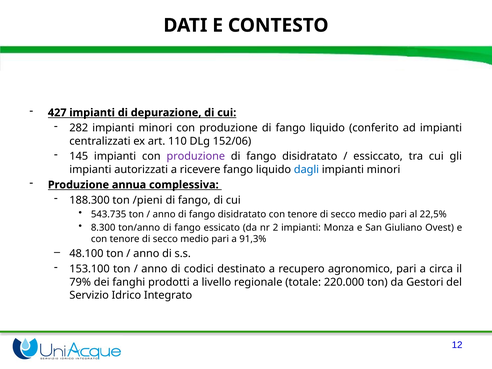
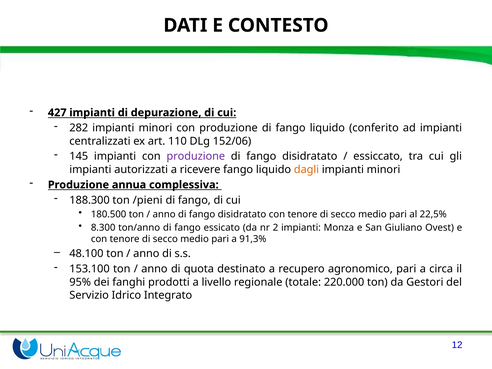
dagli colour: blue -> orange (306, 169)
543.735: 543.735 -> 180.500 (109, 214)
codici: codici -> quota (199, 269)
79%: 79% -> 95% (80, 282)
